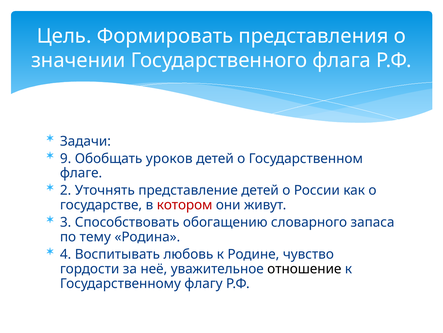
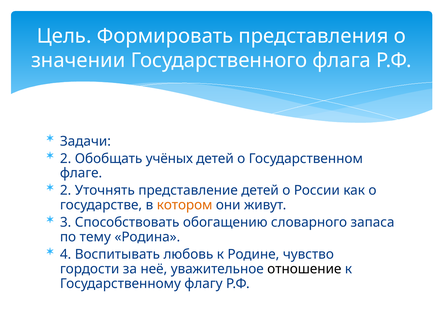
9: 9 -> 2 (66, 158)
уроков: уроков -> учёных (169, 158)
котором colour: red -> orange (185, 205)
